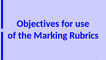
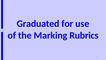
Objectives: Objectives -> Graduated (38, 24)
